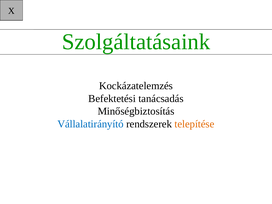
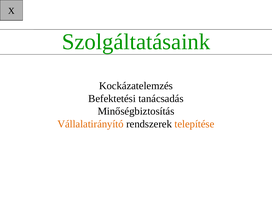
Vállalatirányító colour: blue -> orange (91, 124)
